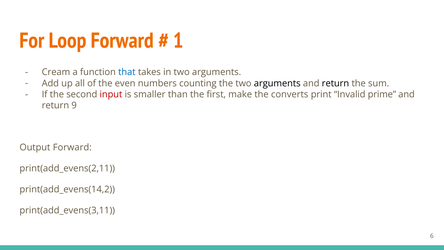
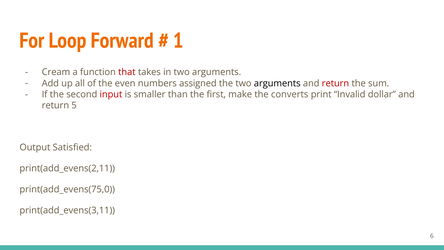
that colour: blue -> red (127, 72)
counting: counting -> assigned (198, 83)
return colour: black -> red (335, 83)
prime: prime -> dollar (382, 94)
9: 9 -> 5 (74, 105)
Output Forward: Forward -> Satisfied (72, 147)
print(add_evens(14,2: print(add_evens(14,2 -> print(add_evens(75,0 (67, 189)
